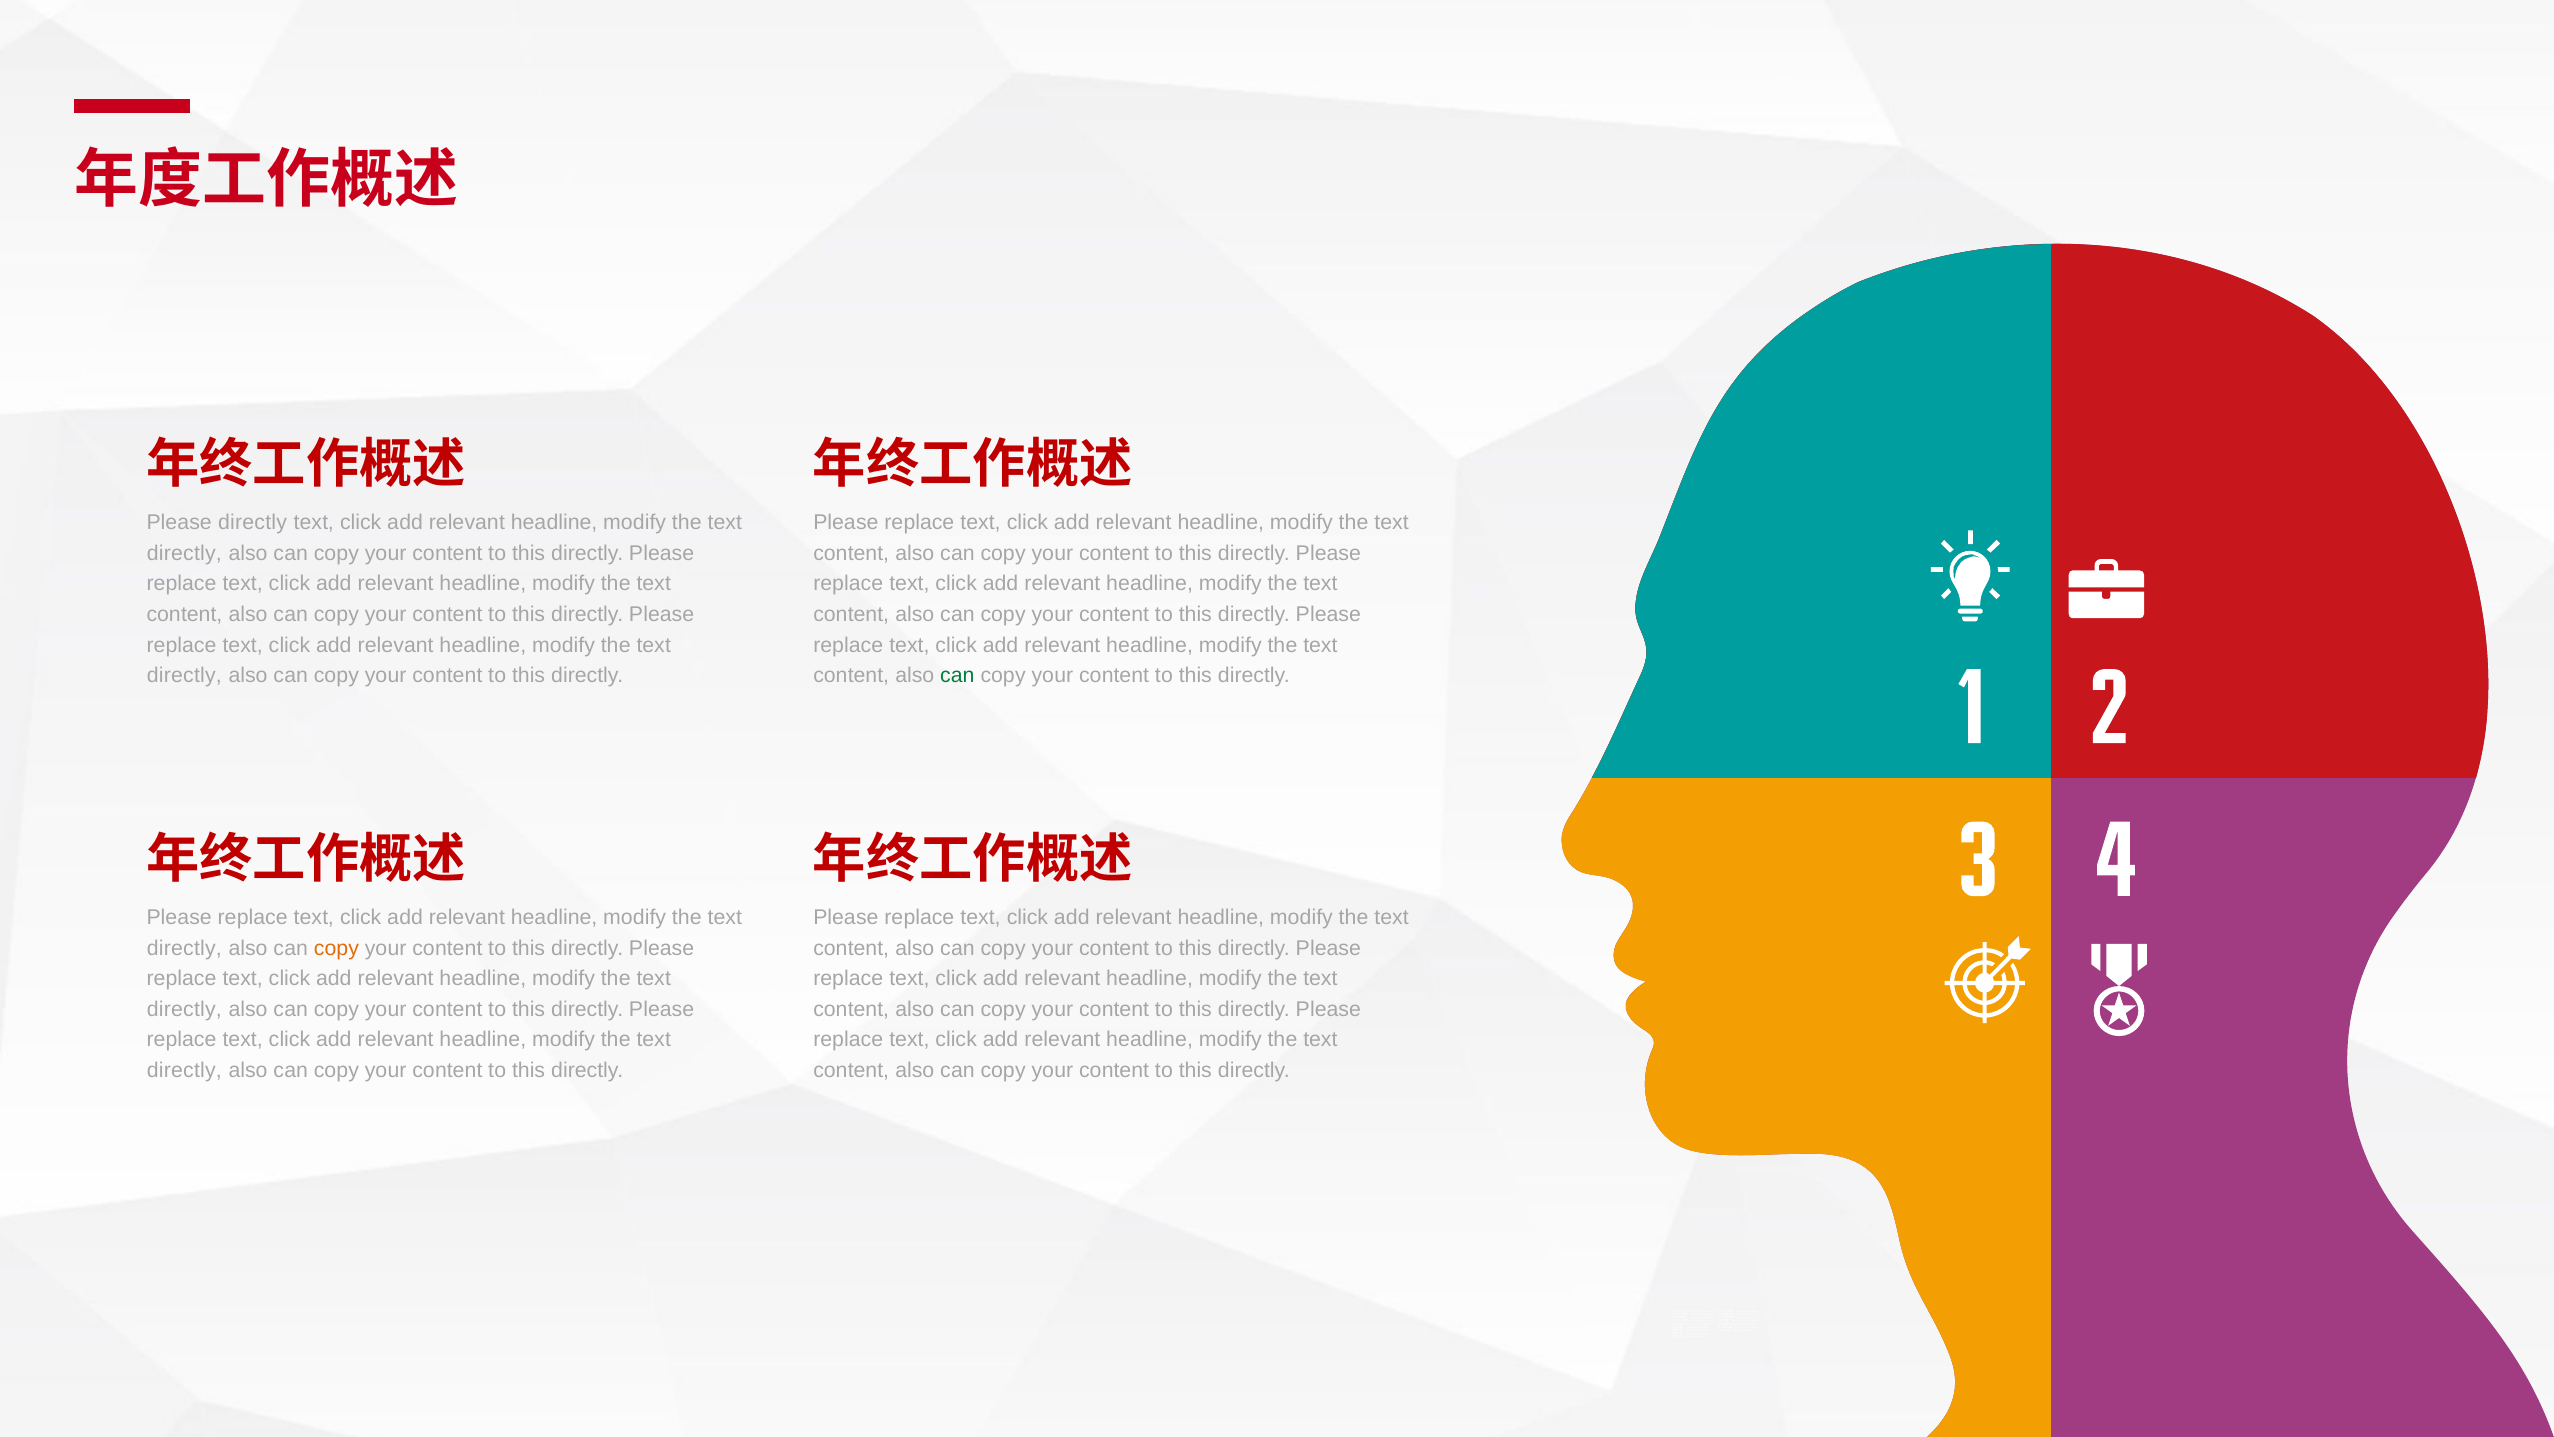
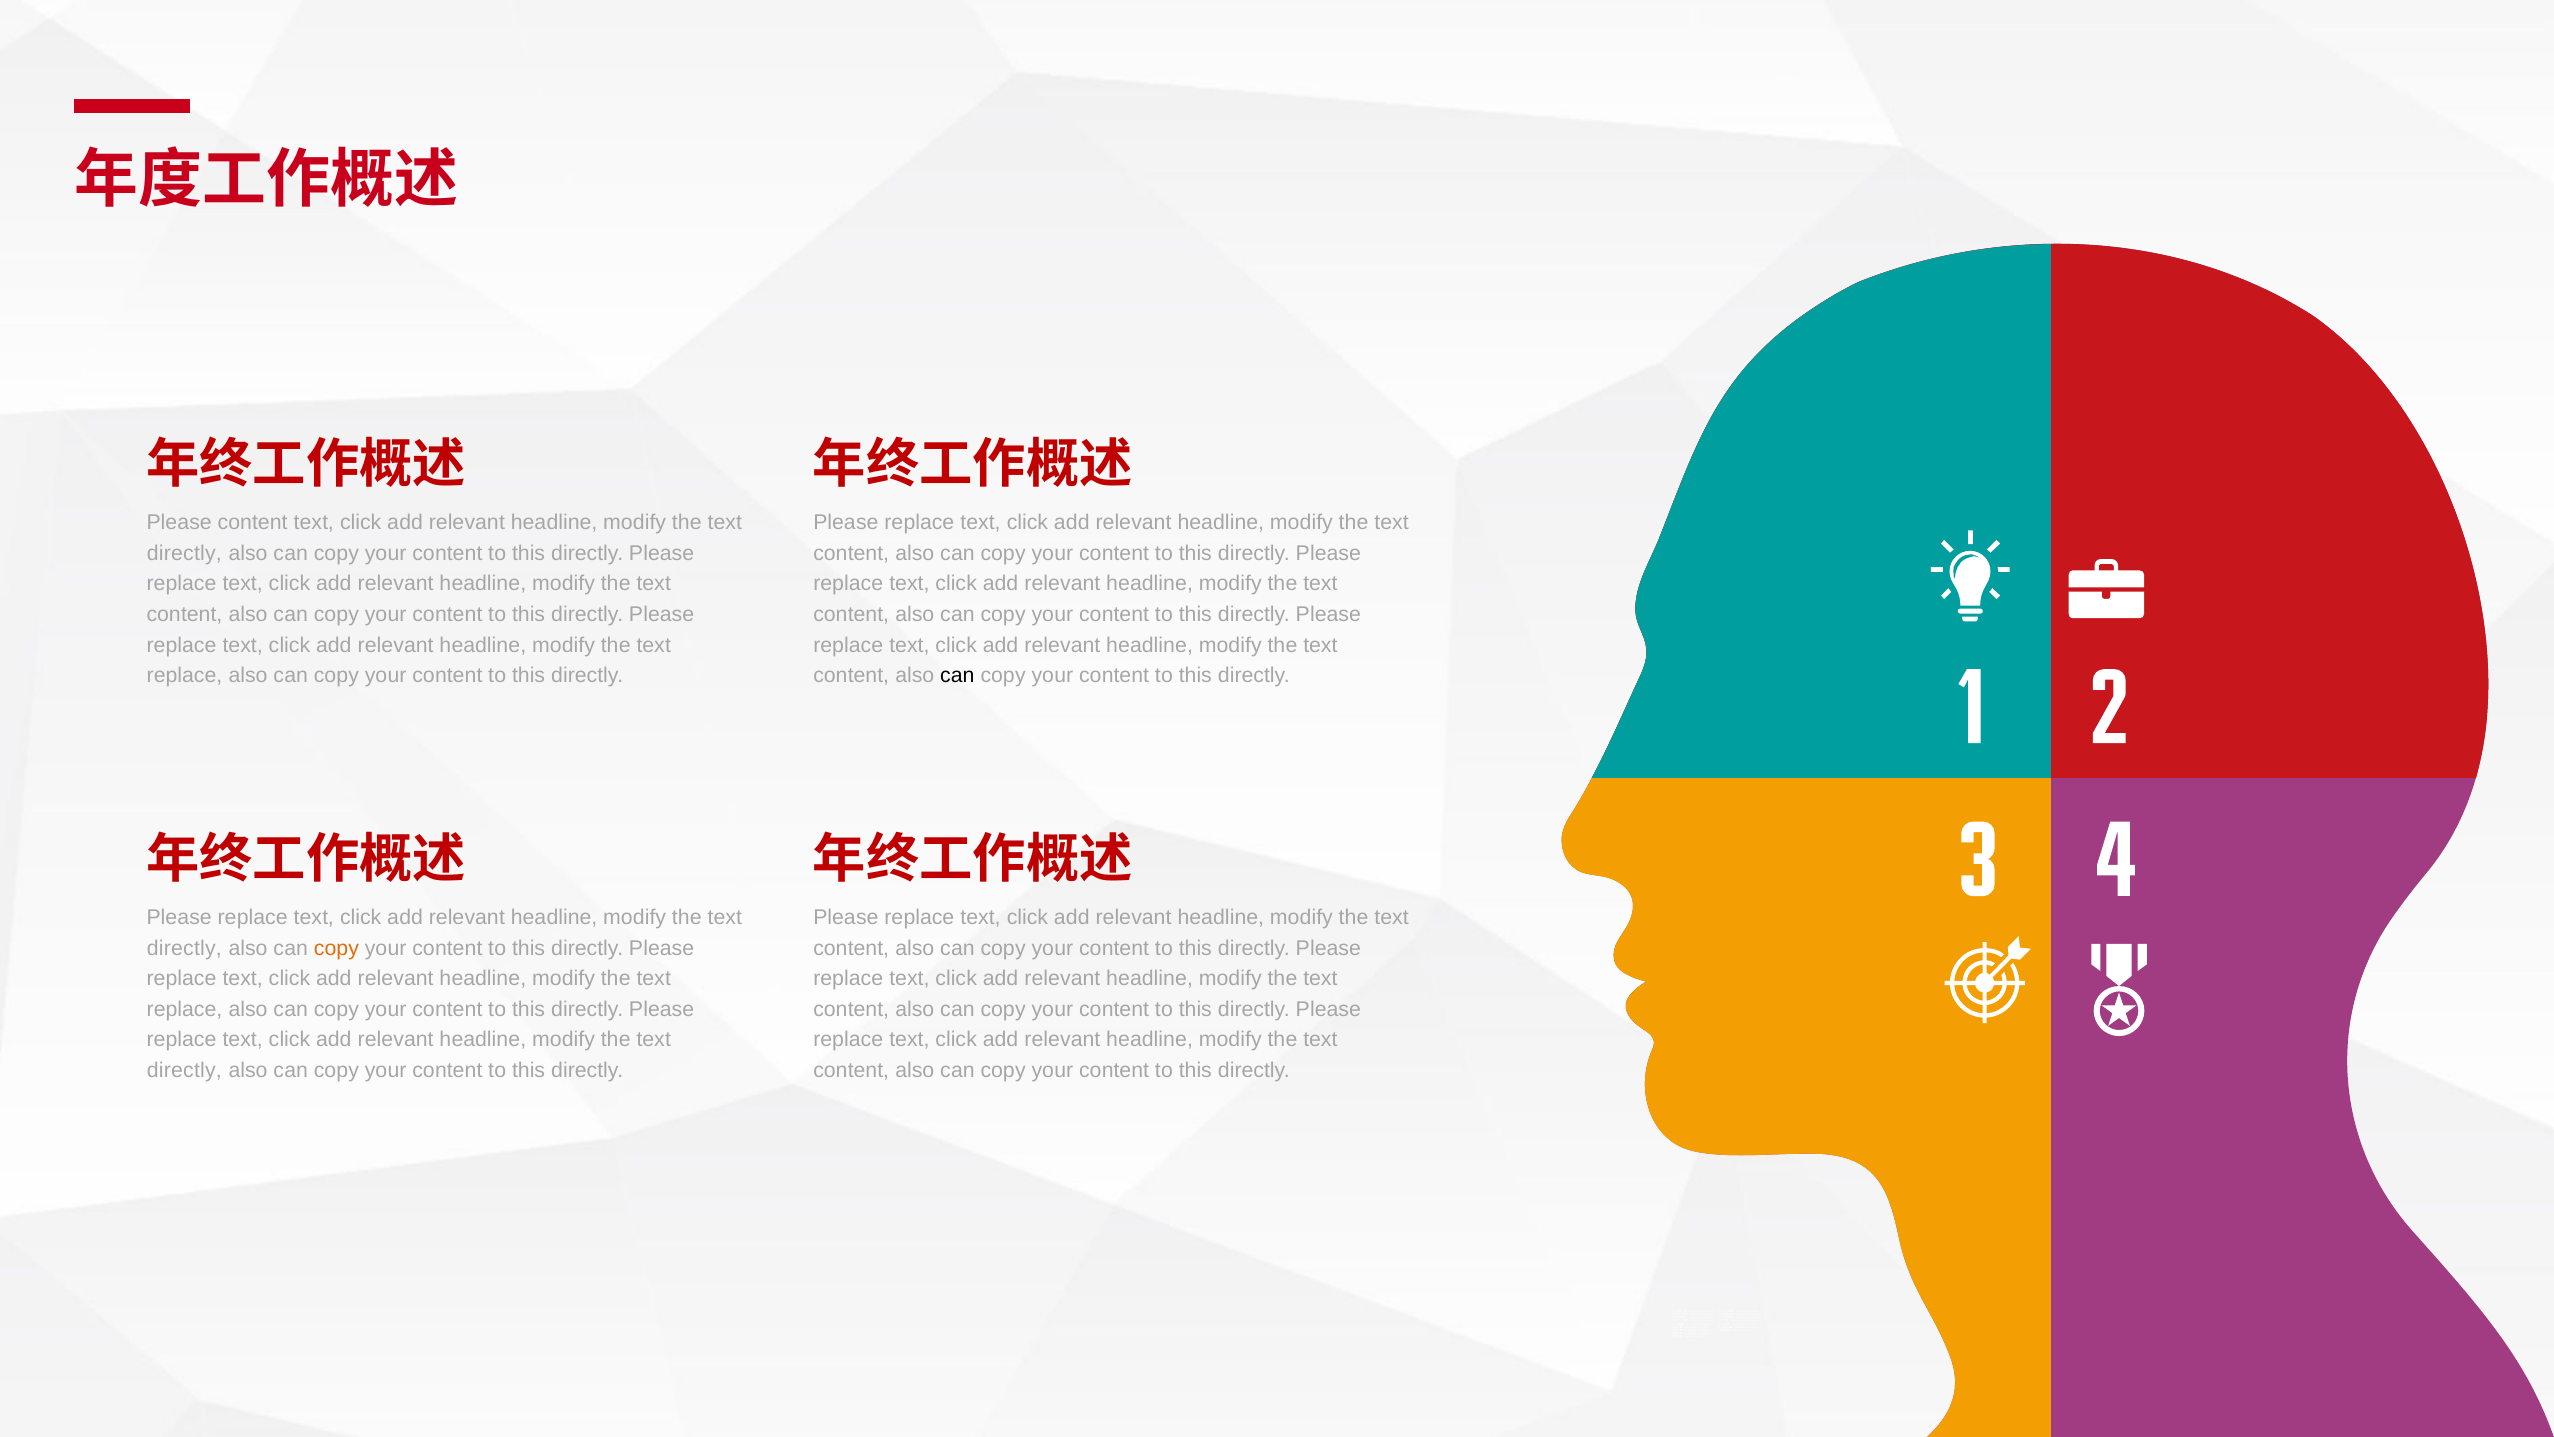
Please directly: directly -> content (253, 523)
directly: directly -> replace (185, 675)
can colour: green -> black (957, 675)
directly: directly -> replace (185, 1009)
